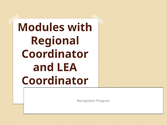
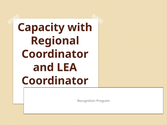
Modules: Modules -> Capacity (41, 27)
